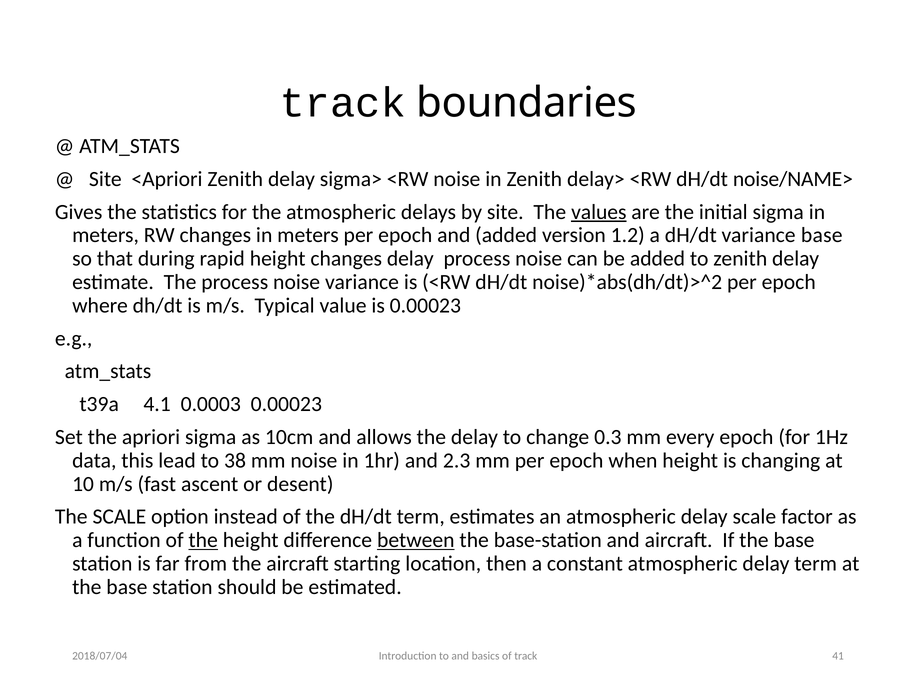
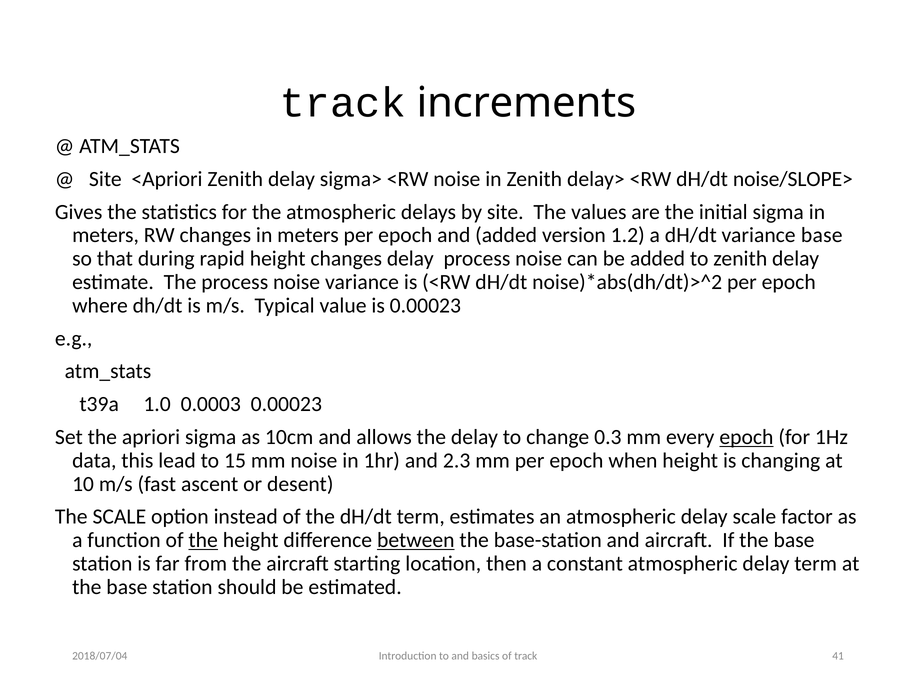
boundaries: boundaries -> increments (526, 103)
noise/NAME>: noise/NAME> -> noise/SLOPE> (793, 179)
values underline: present -> none (599, 212)
4.1: 4.1 -> 1.0 (157, 404)
epoch underline: none -> present (746, 437)
38: 38 -> 15 (235, 461)
